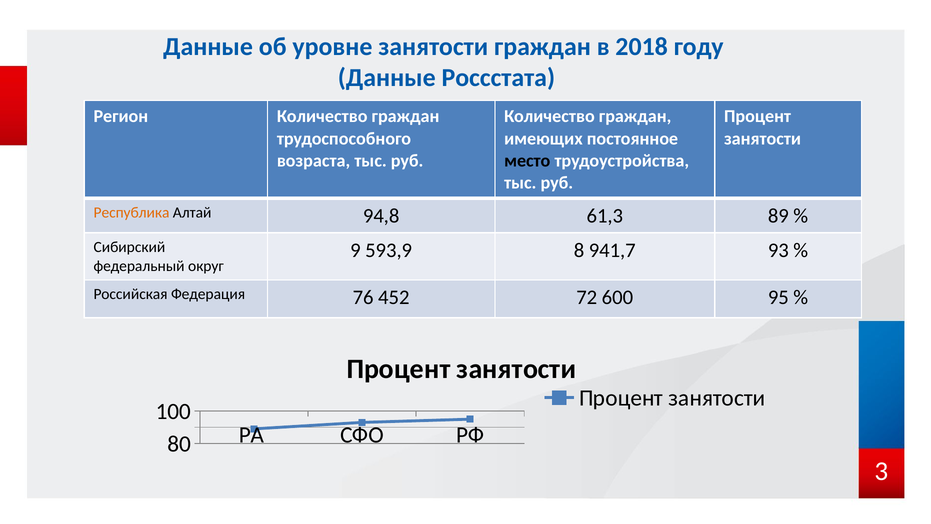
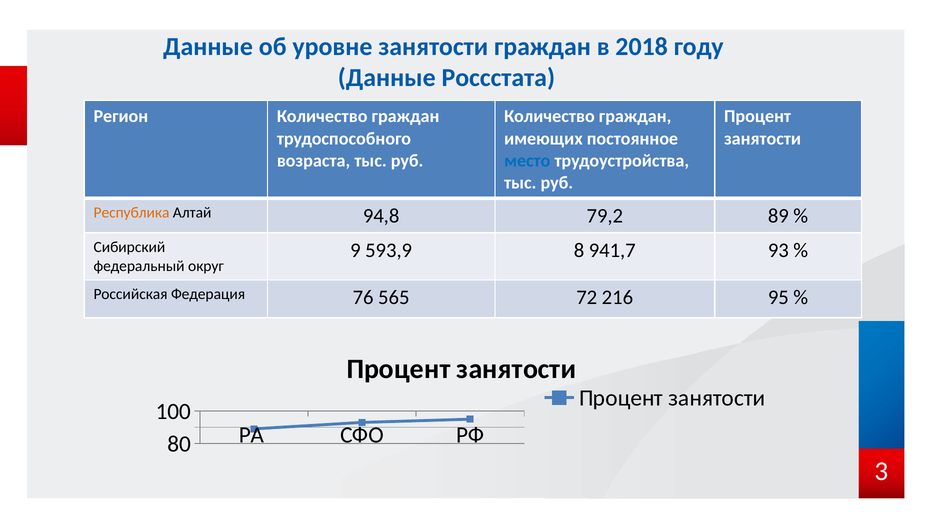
место colour: black -> blue (527, 161)
61,3: 61,3 -> 79,2 (605, 216)
452: 452 -> 565 (394, 297)
600: 600 -> 216 (617, 297)
